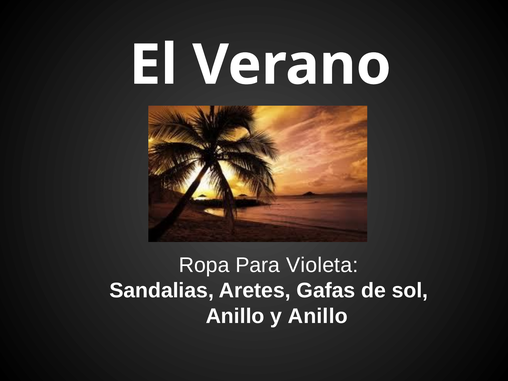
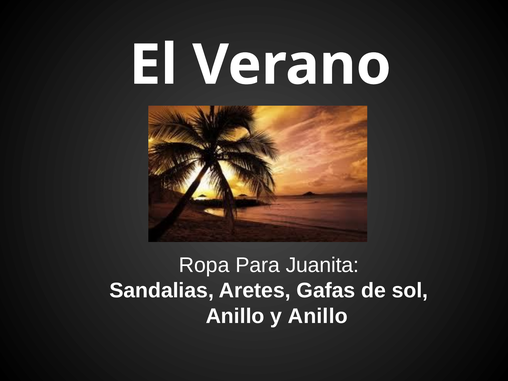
Violeta: Violeta -> Juanita (322, 265)
